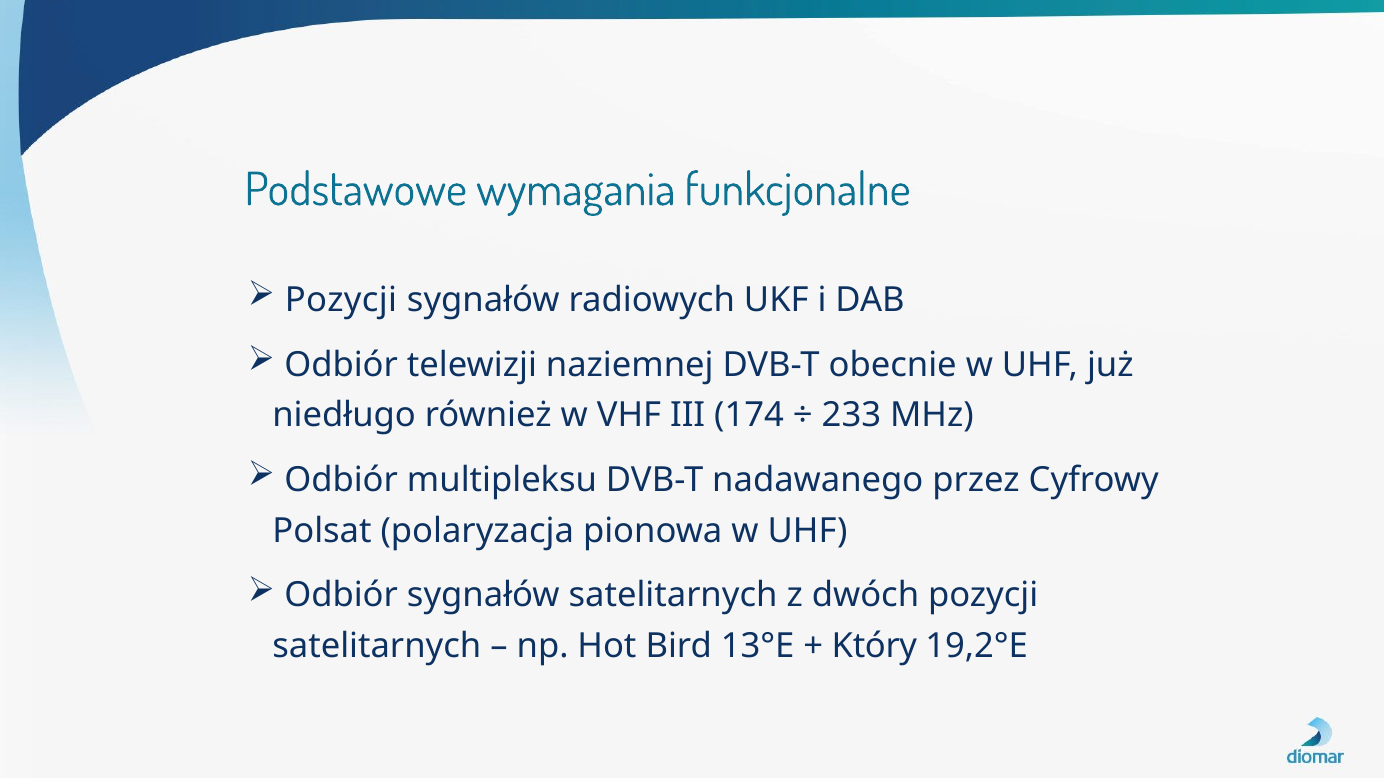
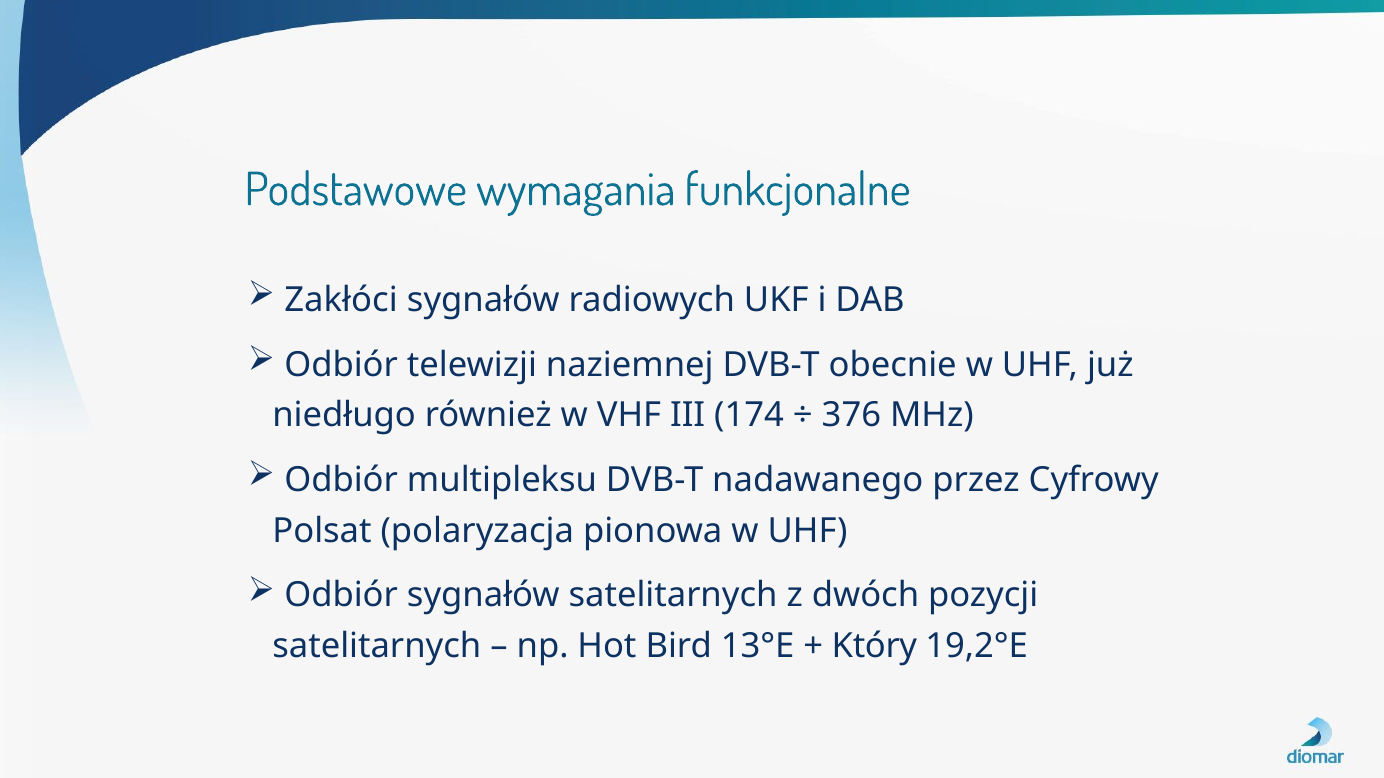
Pozycji: Pozycji -> Zakłóci (341, 300)
233: 233 -> 376 (851, 416)
